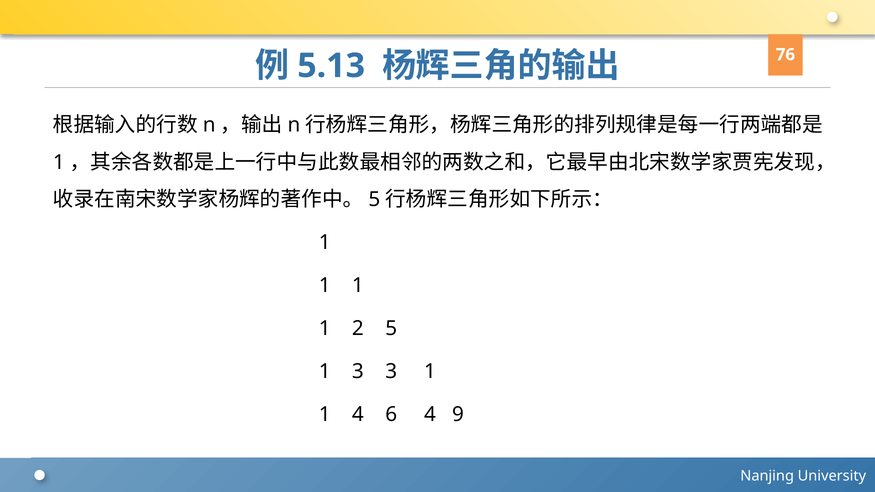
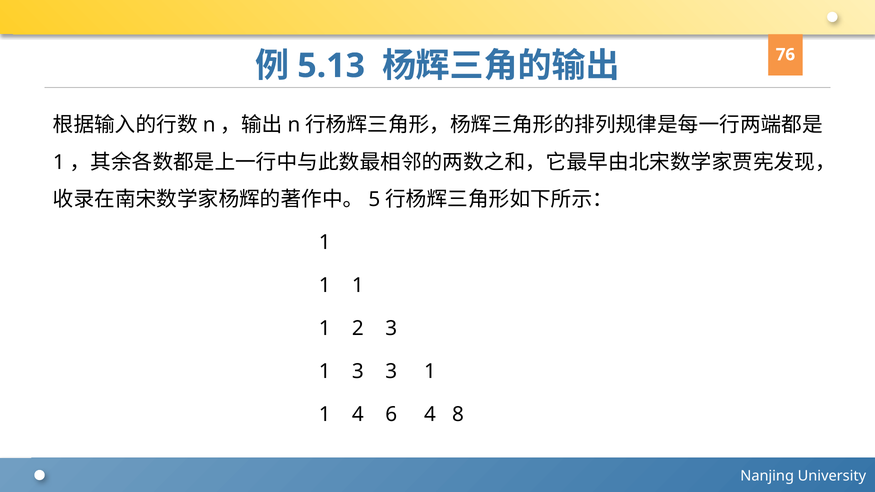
2 5: 5 -> 3 (391, 329)
9: 9 -> 8 (458, 415)
